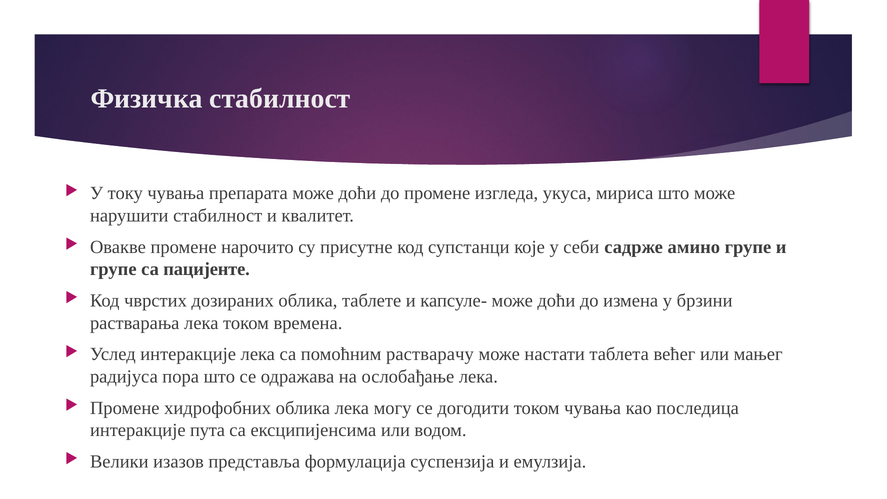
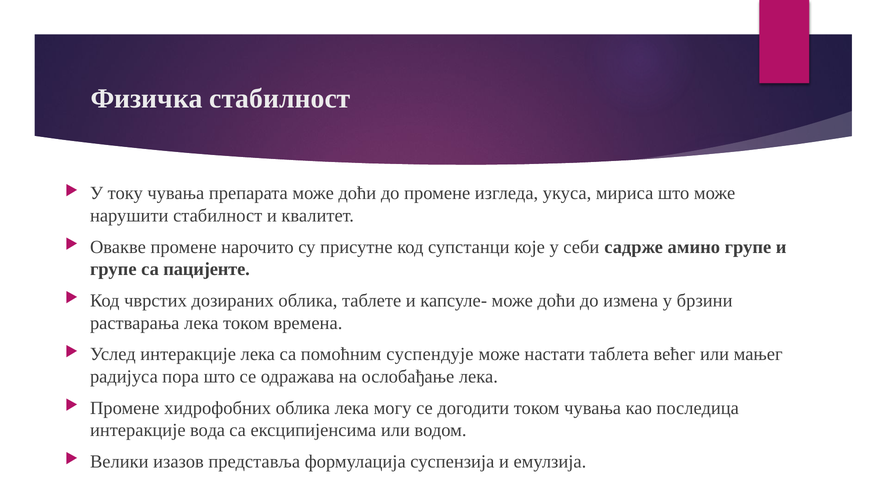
растварачу: растварачу -> суспендује (430, 354)
пута: пута -> вода (208, 430)
